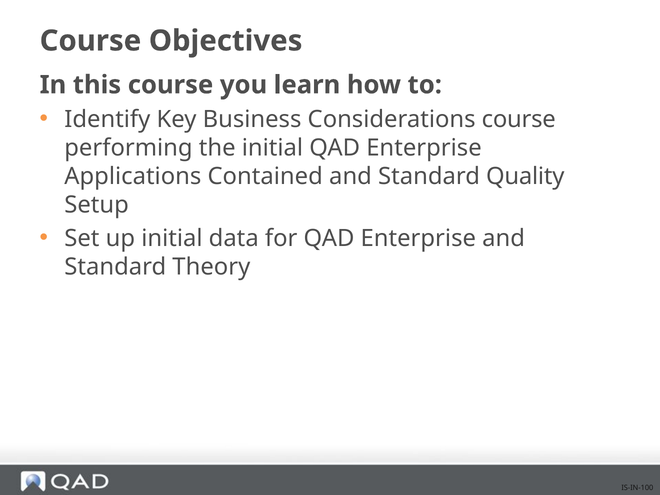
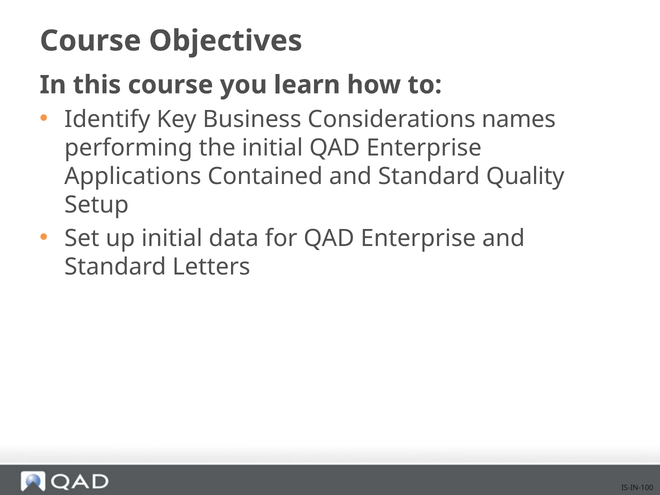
Considerations course: course -> names (519, 119)
Theory: Theory -> Letters (211, 267)
